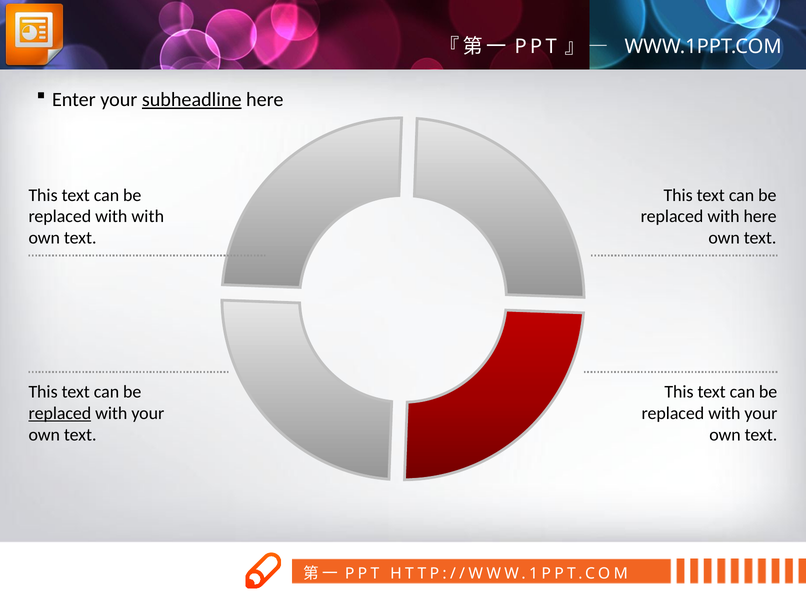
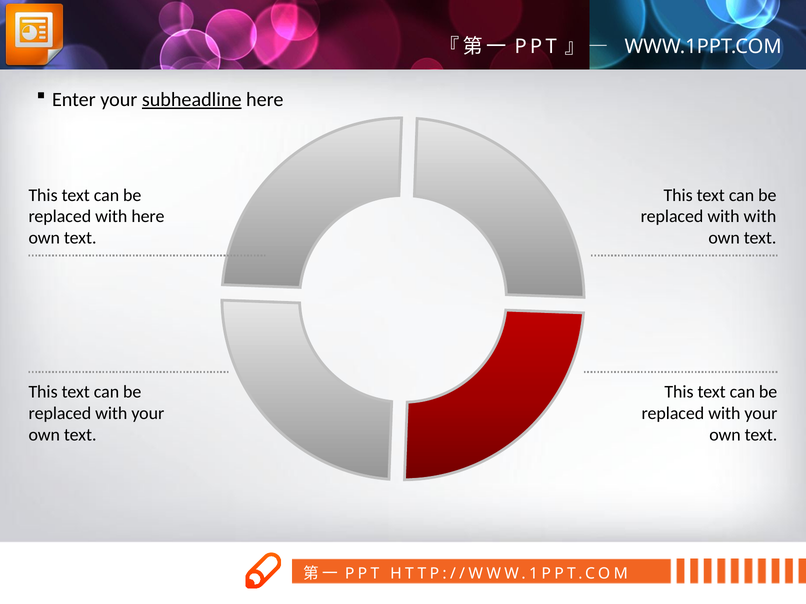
with with: with -> here (148, 217)
with here: here -> with (760, 217)
replaced underline: present -> none (60, 414)
